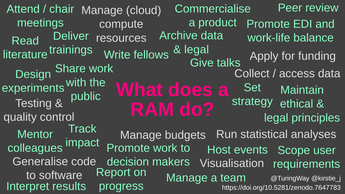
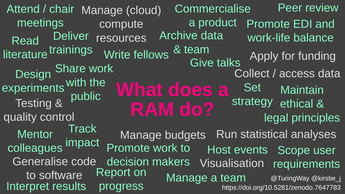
legal: legal -> team (197, 49)
